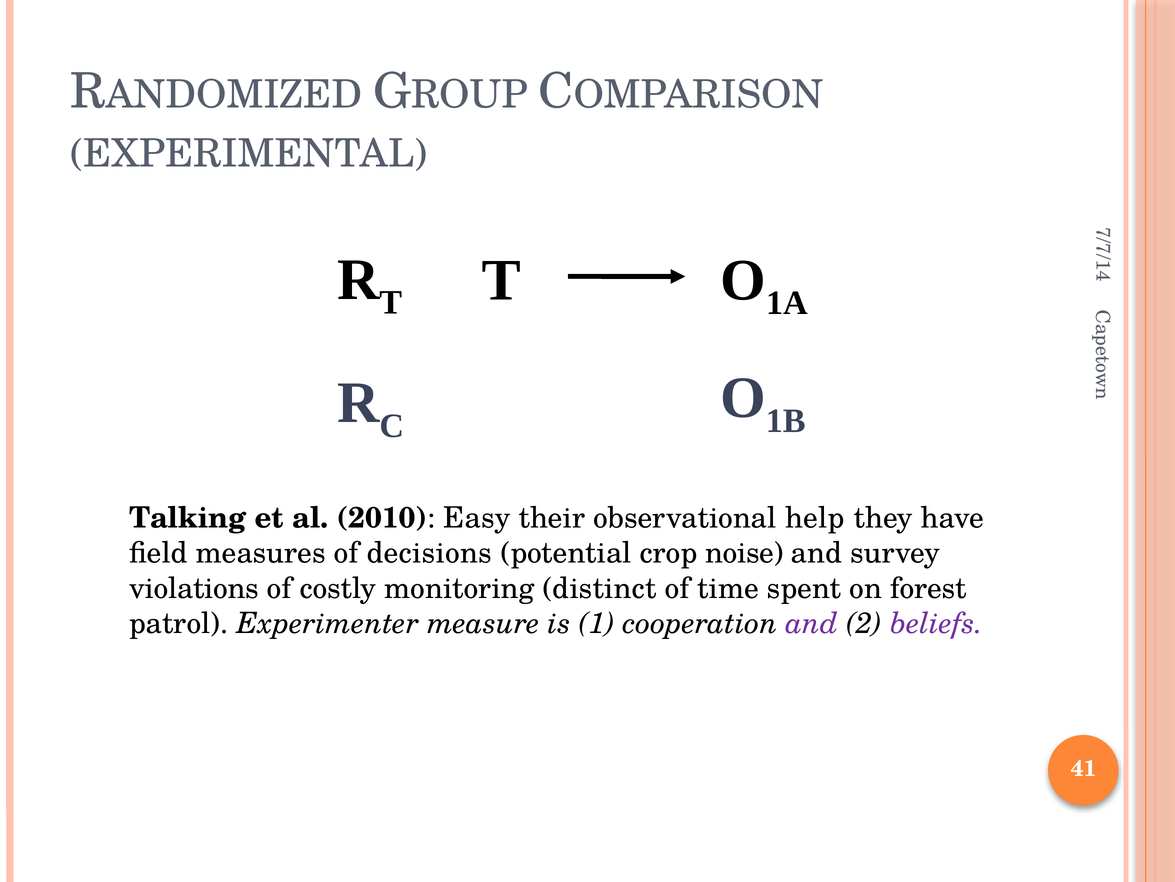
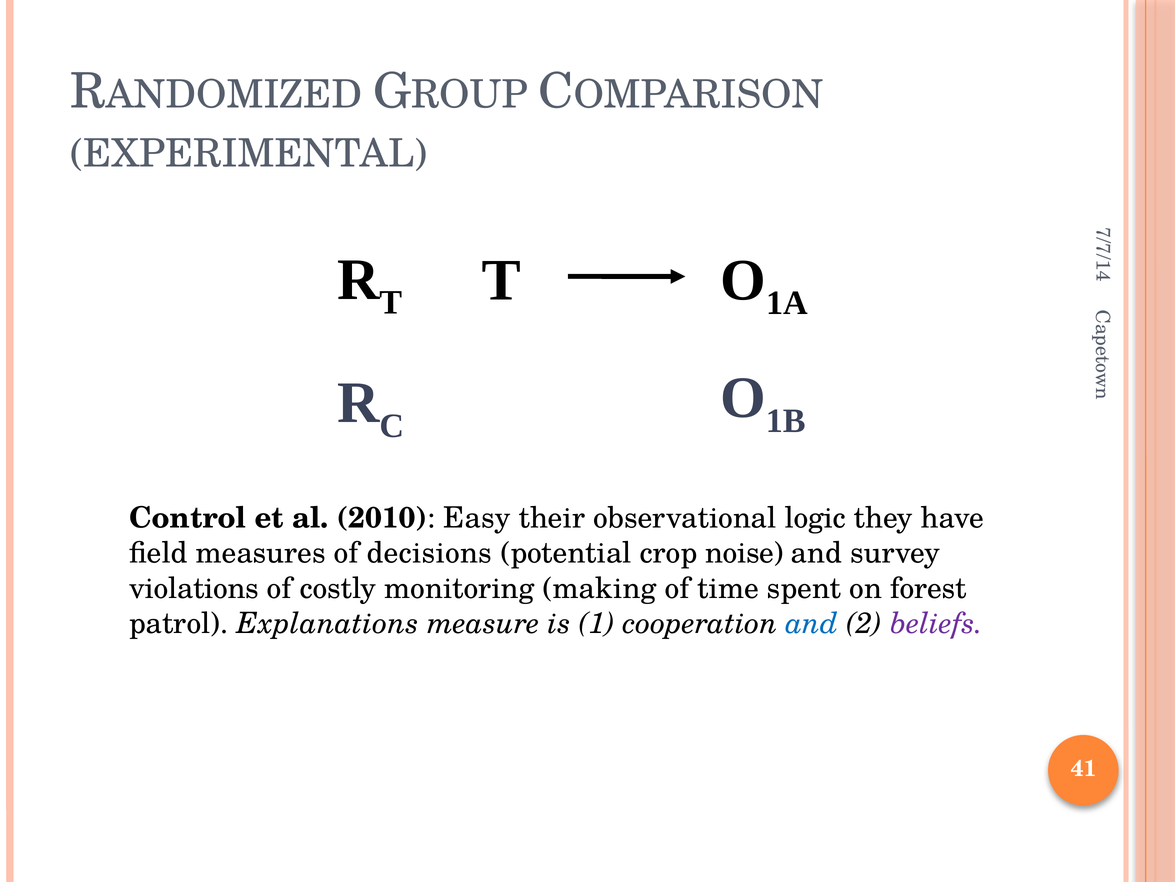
Talking: Talking -> Control (188, 517)
help: help -> logic (815, 517)
distinct: distinct -> making (600, 588)
Experimenter: Experimenter -> Explanations (328, 623)
and colour: purple -> blue (812, 623)
